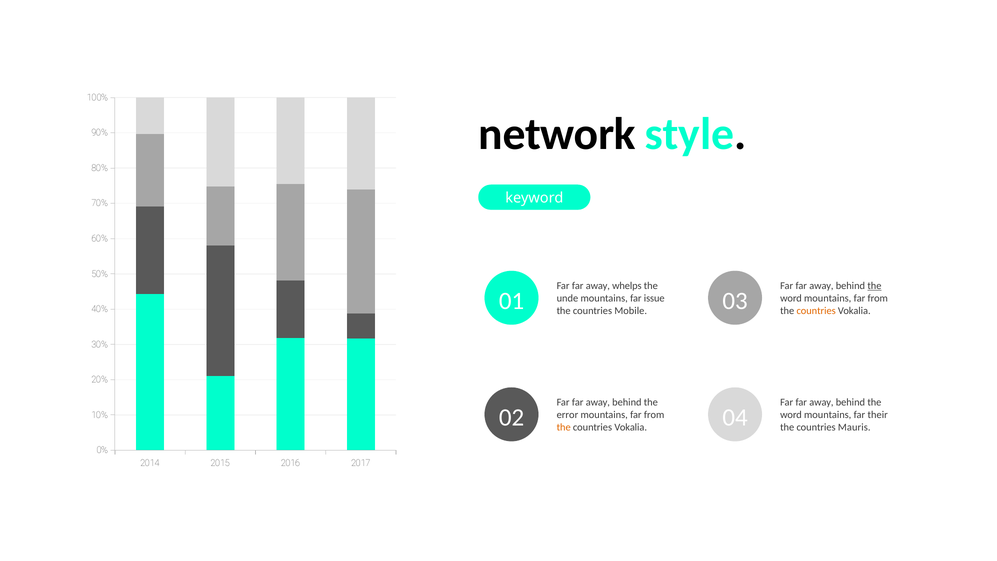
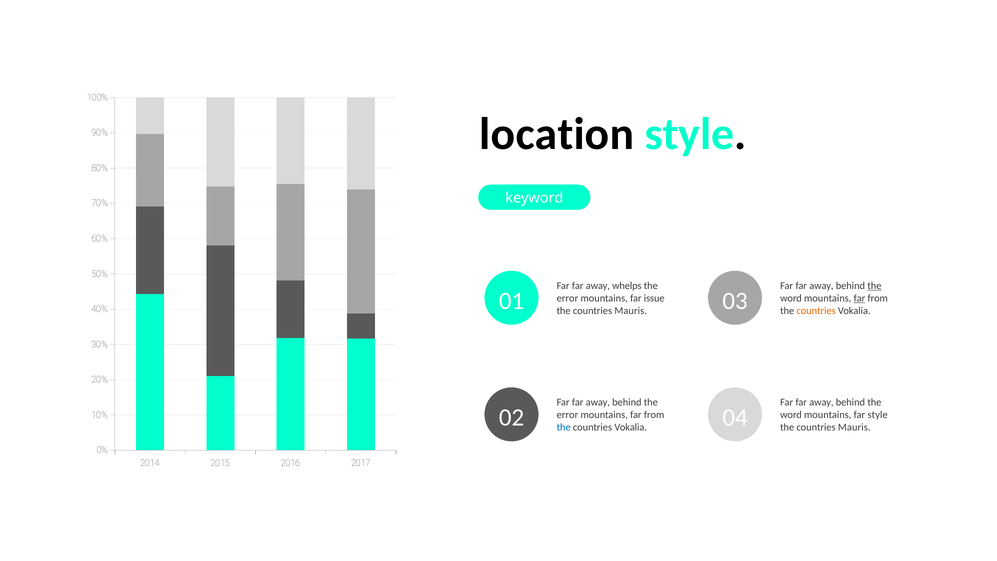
network: network -> location (557, 134)
unde: unde -> error (567, 298)
far underline: none -> present (859, 298)
Mobile: Mobile -> Mauris (631, 311)
far their: their -> style (878, 415)
the colour: orange -> blue (564, 427)
